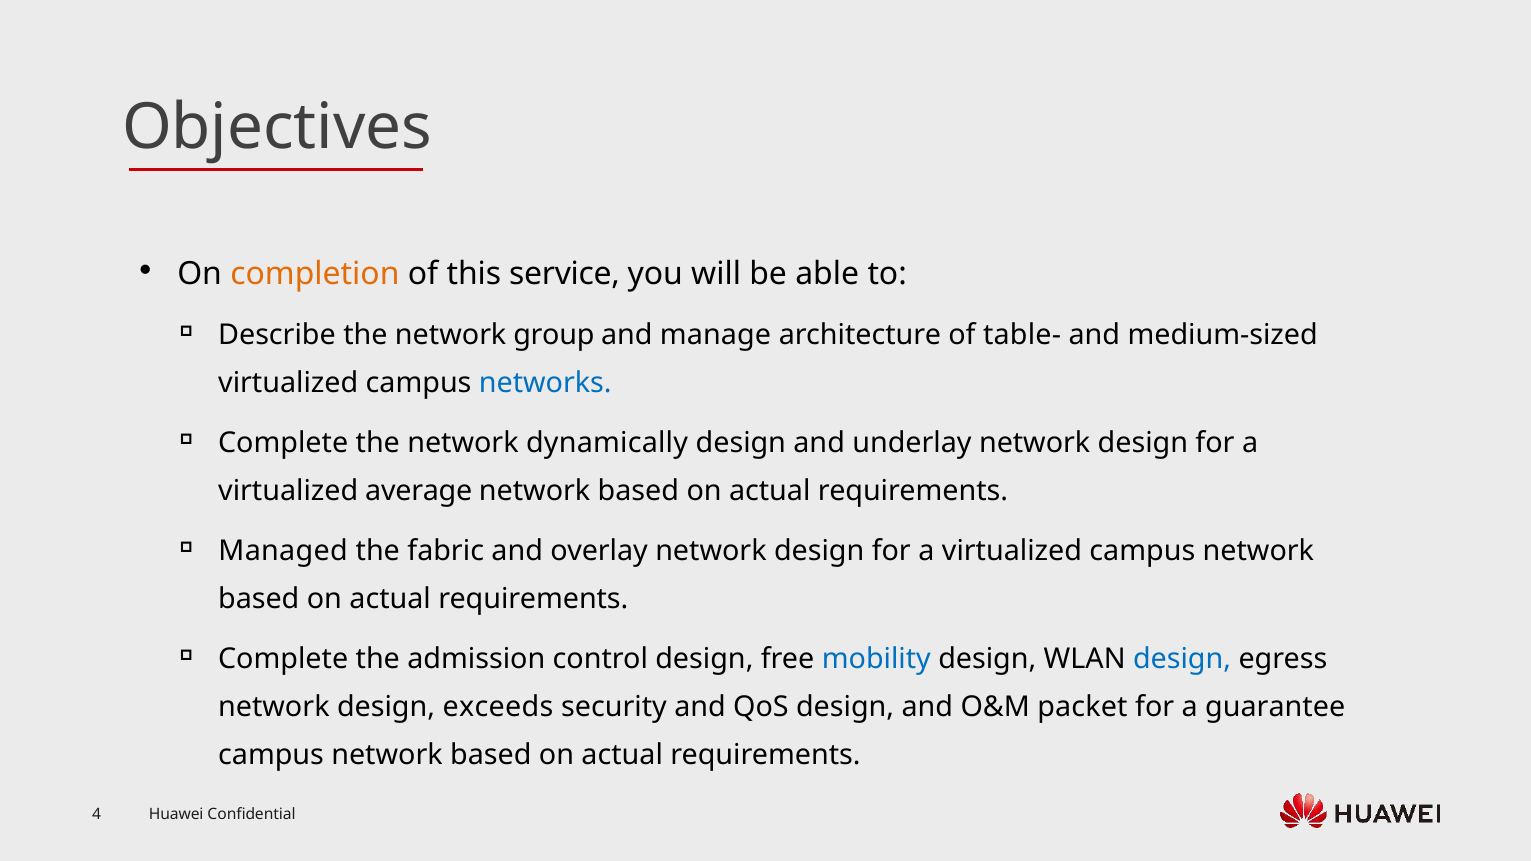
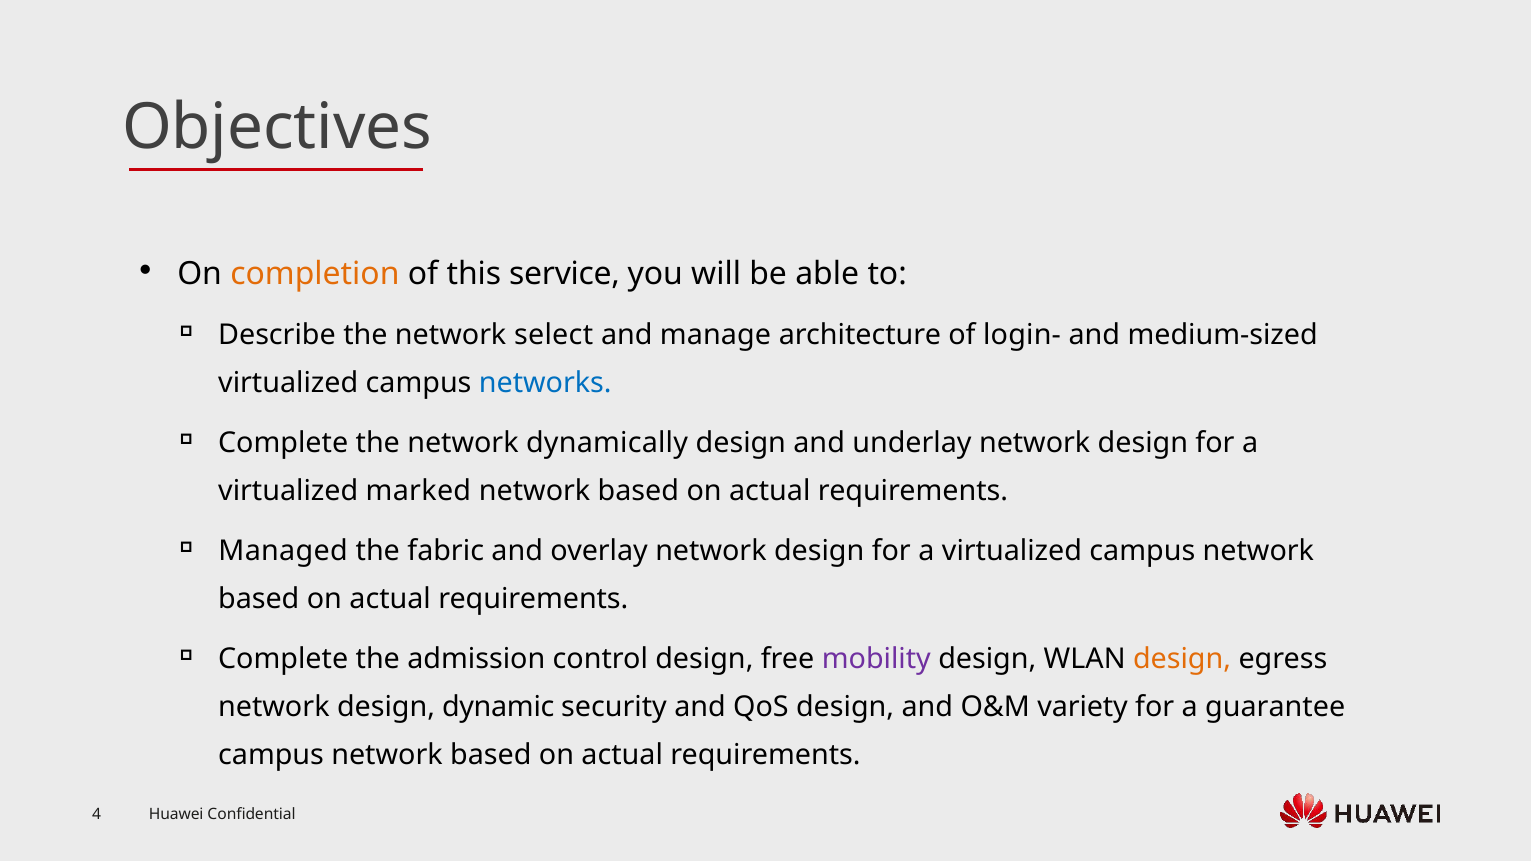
group: group -> select (554, 335)
table-: table- -> login- (1022, 335)
average: average -> marked (418, 491)
mobility colour: blue -> purple (876, 659)
design colour: blue -> orange (1182, 659)
exceeds: exceeds -> dynamic (498, 707)
packet: packet -> variety (1083, 707)
